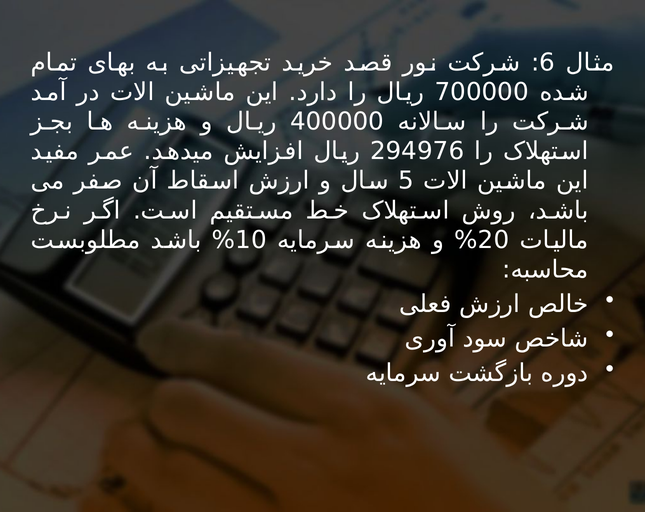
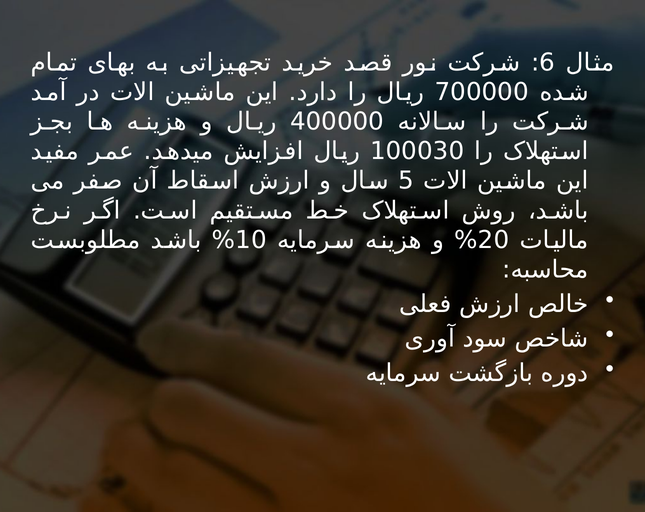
294976: 294976 -> 100030 (417, 151)
